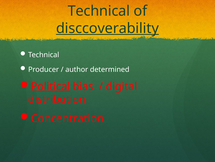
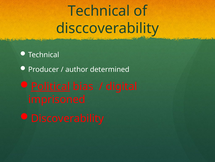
disccoverability underline: present -> none (107, 28)
distribution: distribution -> imprisoned (57, 99)
Concentration: Concentration -> Discoverability (67, 118)
